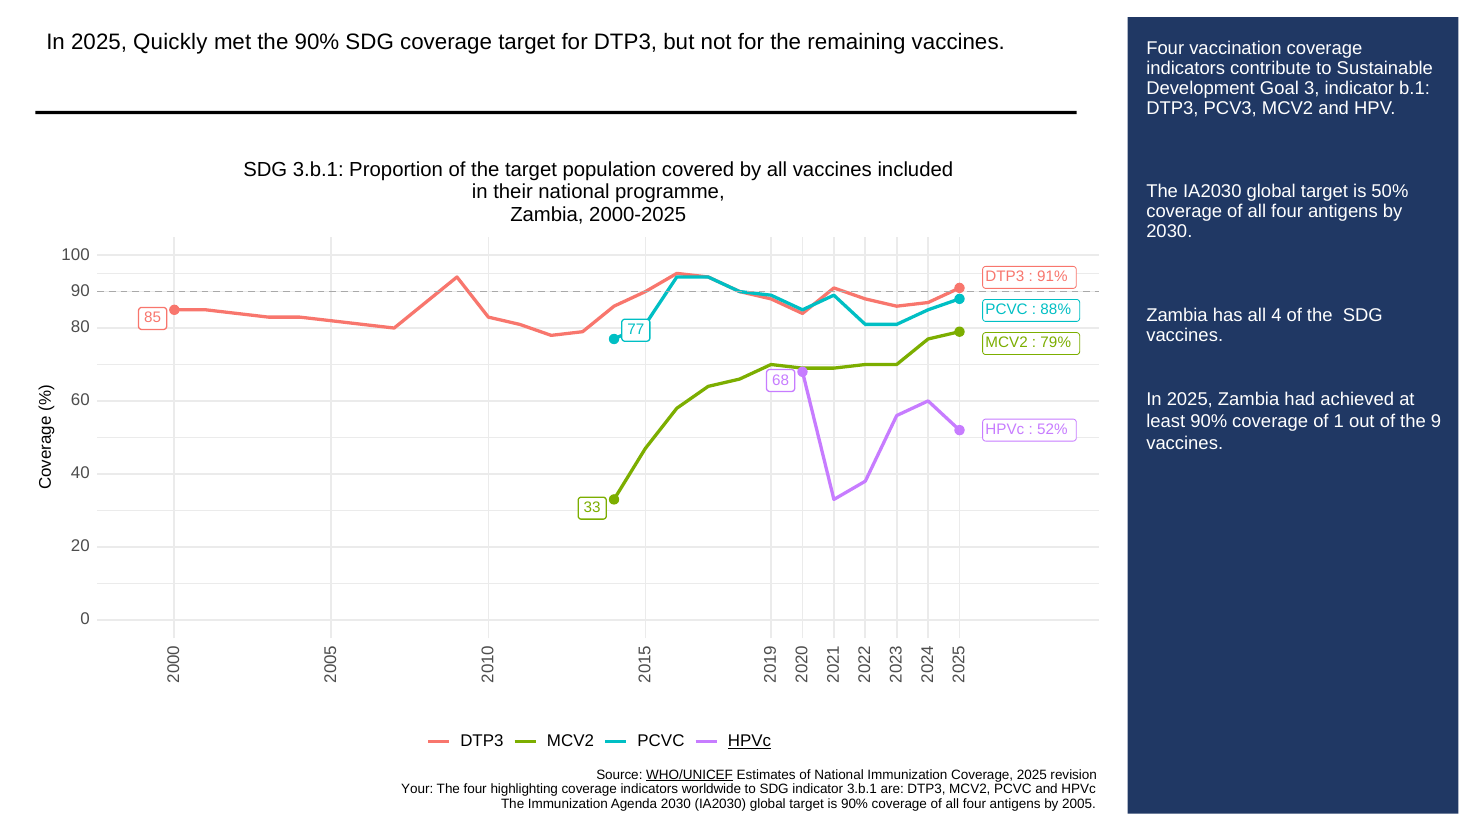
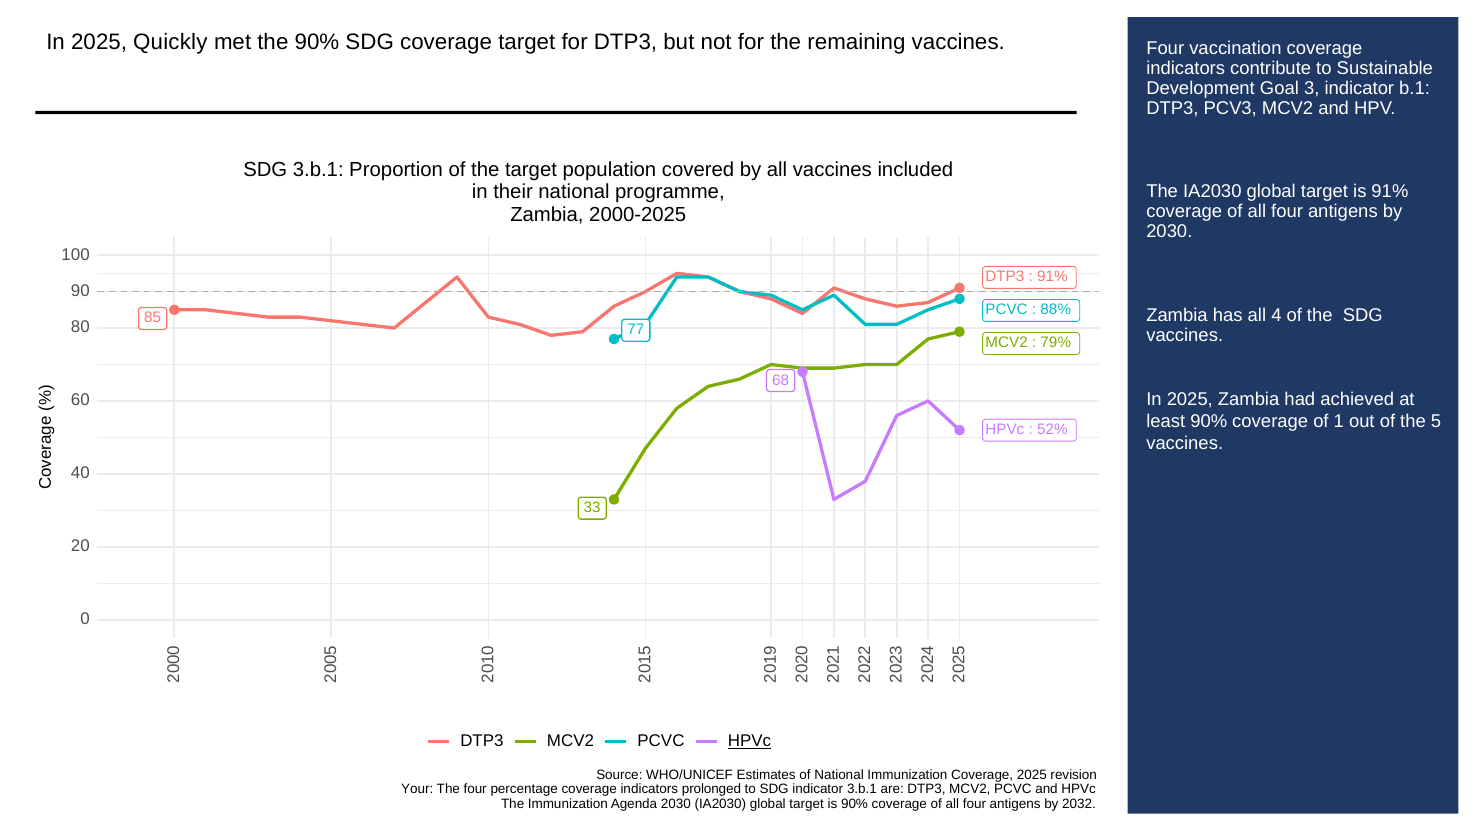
is 50%: 50% -> 91% (1390, 192)
the 9: 9 -> 5 (1436, 421)
WHO/UNICEF underline: present -> none (690, 775)
highlighting: highlighting -> percentage (524, 789)
worldwide: worldwide -> prolonged (711, 789)
2005: 2005 -> 2032 (1079, 804)
